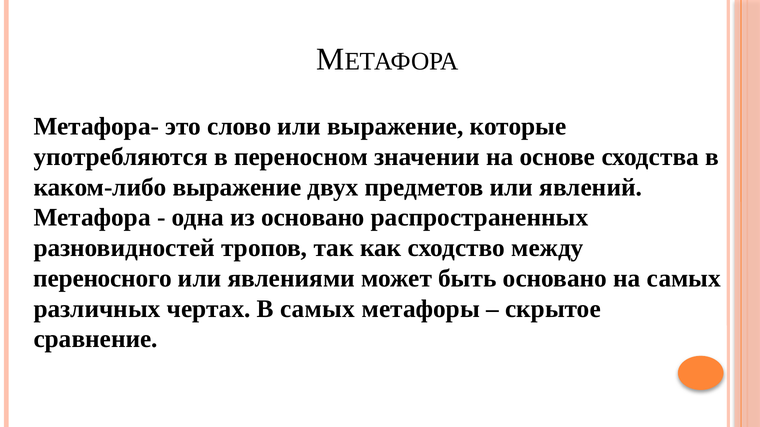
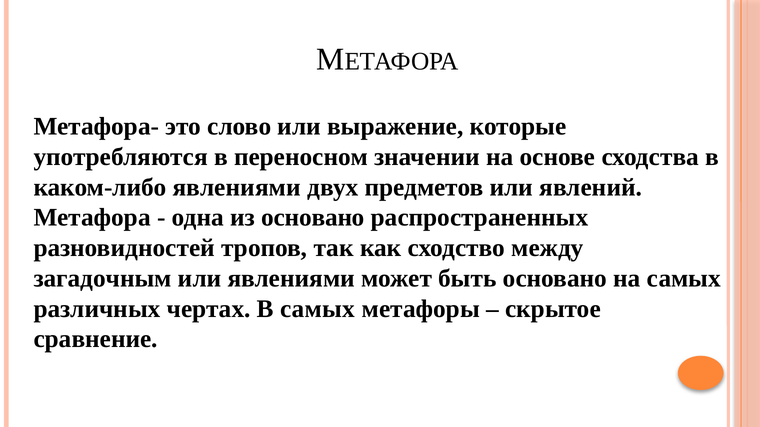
каком-либо выражение: выражение -> явлениями (237, 188)
переносного: переносного -> загадочным (103, 279)
